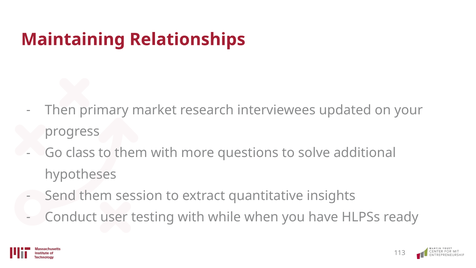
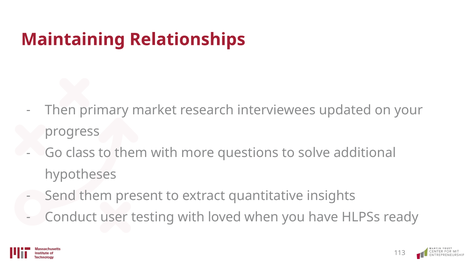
session: session -> present (139, 196)
while: while -> loved (224, 217)
